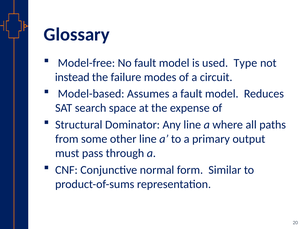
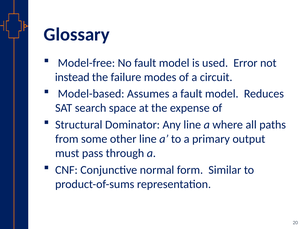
Type: Type -> Error (245, 63)
